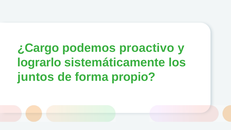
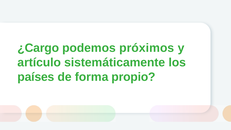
proactivo: proactivo -> próximos (147, 48)
lograrlo: lograrlo -> artículo (39, 62)
juntos: juntos -> países (36, 77)
